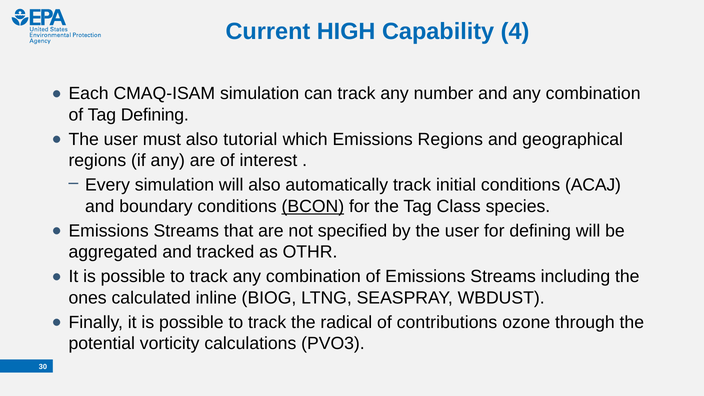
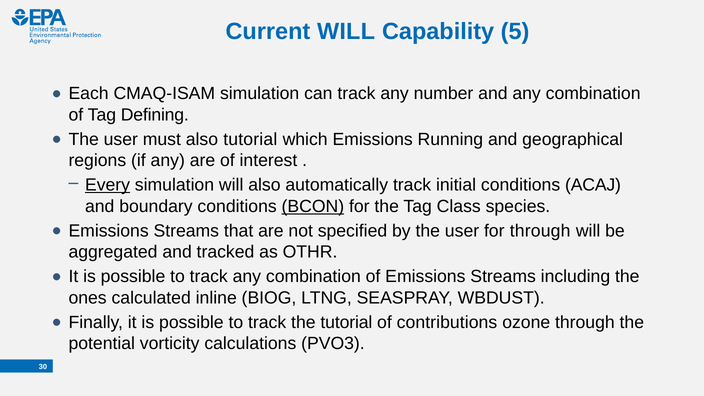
Current HIGH: HIGH -> WILL (346, 32)
4: 4 -> 5 (515, 32)
Emissions Regions: Regions -> Running (450, 139)
Every underline: none -> present (108, 185)
for defining: defining -> through (540, 231)
the radical: radical -> tutorial (346, 322)
